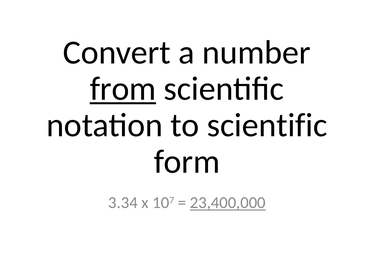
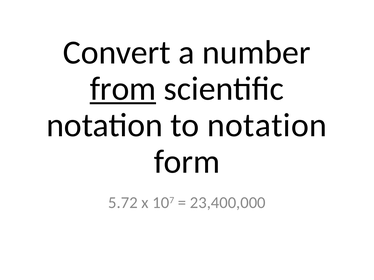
to scientific: scientific -> notation (267, 125)
3.34: 3.34 -> 5.72 (123, 203)
23,400,000 underline: present -> none (228, 203)
